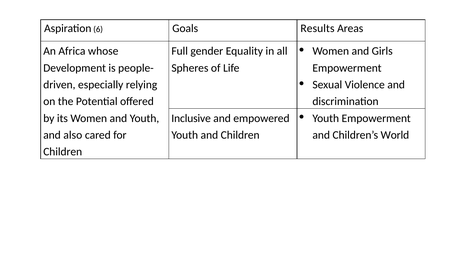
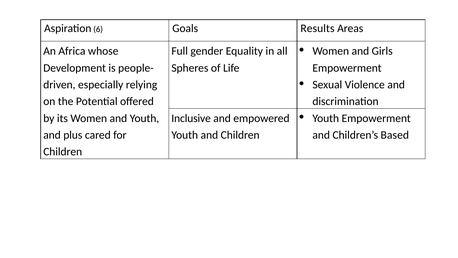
also: also -> plus (73, 135)
World: World -> Based (395, 135)
